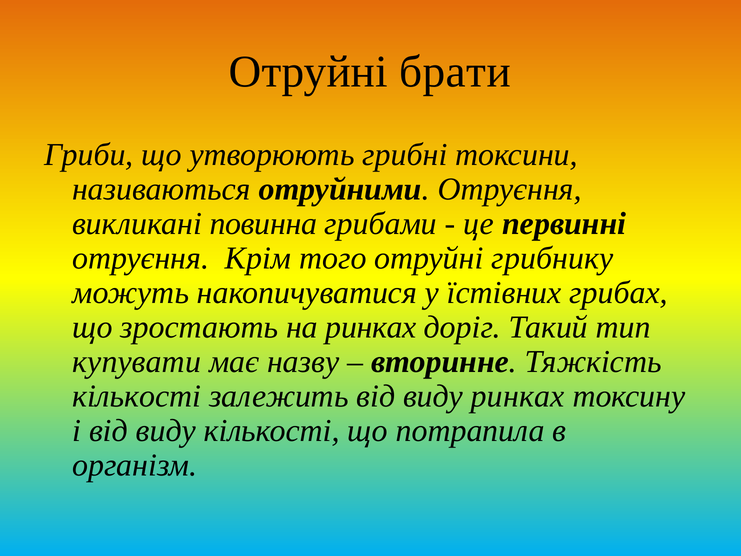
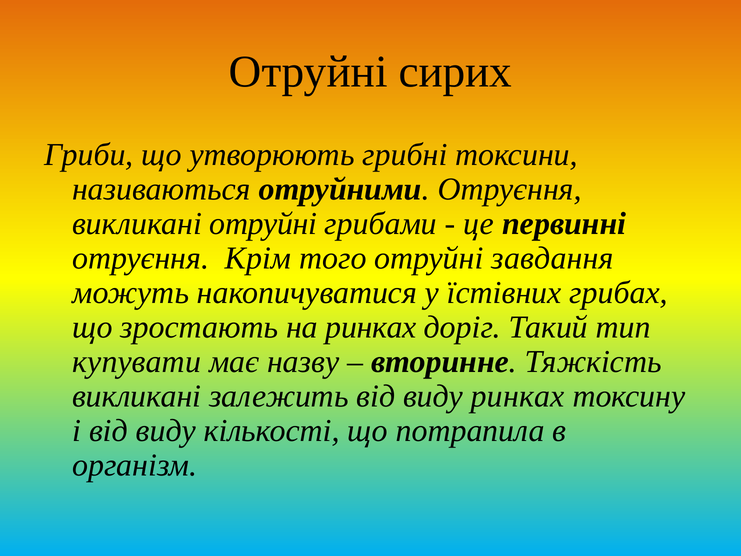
брати: брати -> сирих (455, 72)
викликані повинна: повинна -> отруйні (263, 224)
грибнику: грибнику -> завдання (553, 258)
кількості: кількості -> викликані (137, 396)
